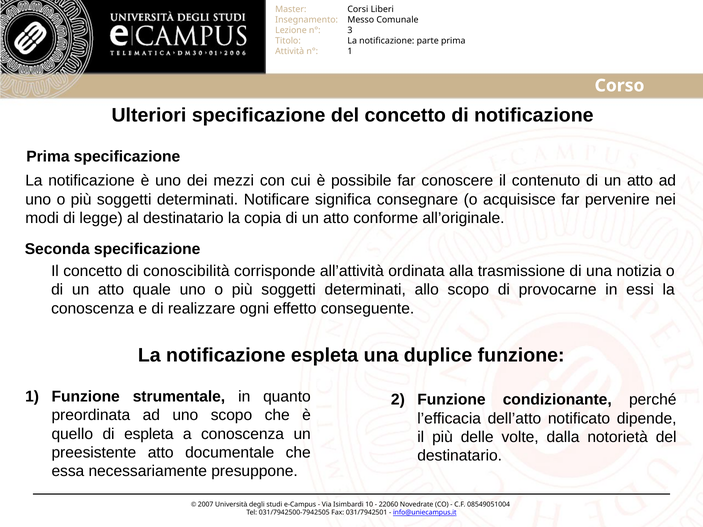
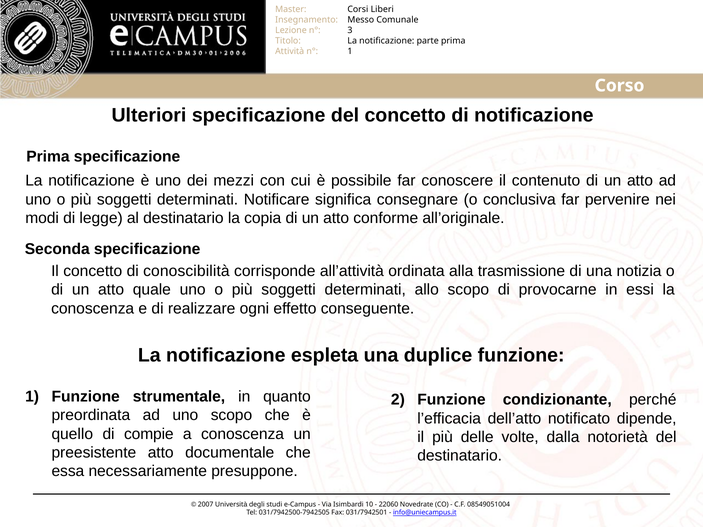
acquisisce: acquisisce -> conclusiva (519, 200)
di espleta: espleta -> compie (149, 434)
